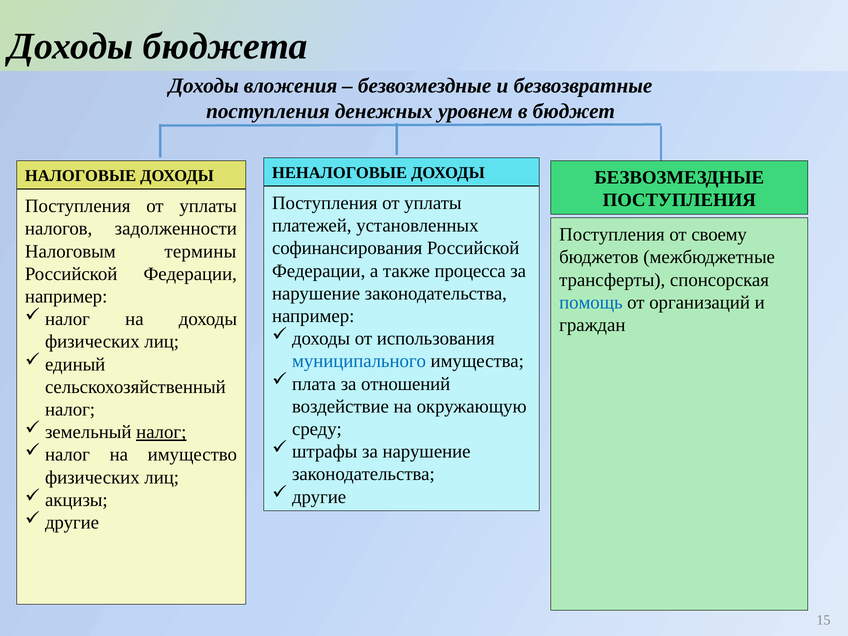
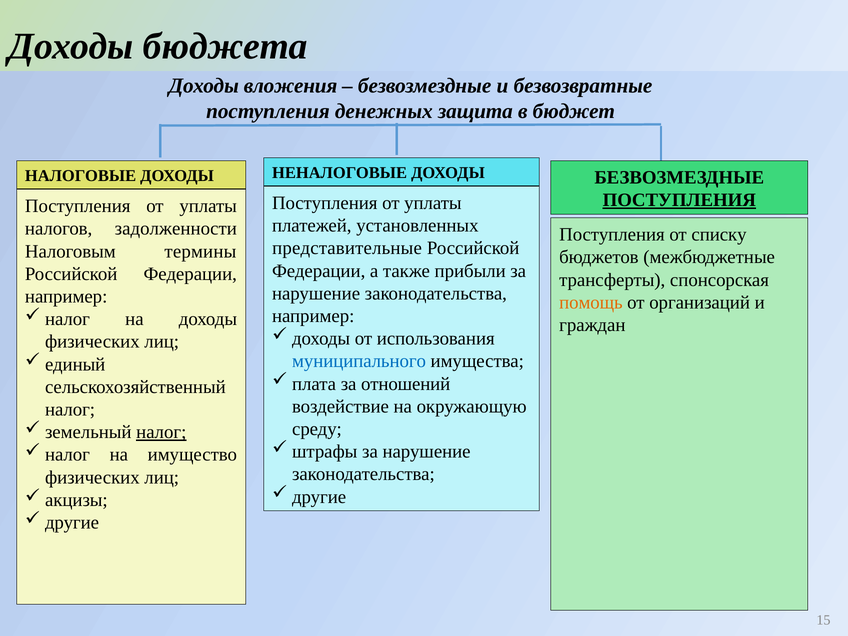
уровнем: уровнем -> защита (475, 111)
ПОСТУПЛЕНИЯ underline: none -> present (679, 200)
своему: своему -> списку (719, 235)
софинансирования: софинансирования -> представительные (347, 248)
процесса: процесса -> прибыли (470, 271)
помощь colour: blue -> orange (591, 302)
